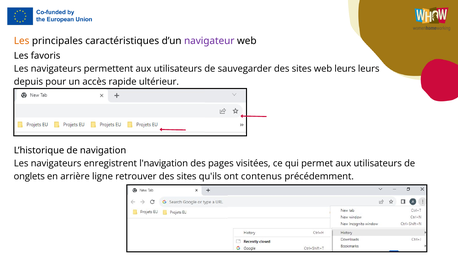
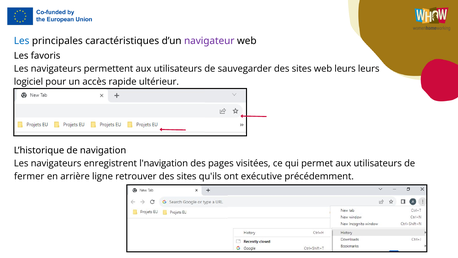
Les colour: orange -> blue (22, 41)
depuis: depuis -> logiciel (28, 82)
onglets: onglets -> fermer (29, 176)
contenus: contenus -> exécutive (261, 176)
